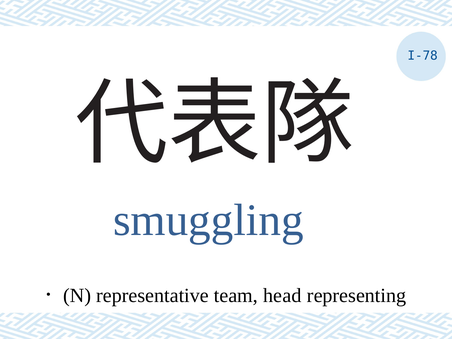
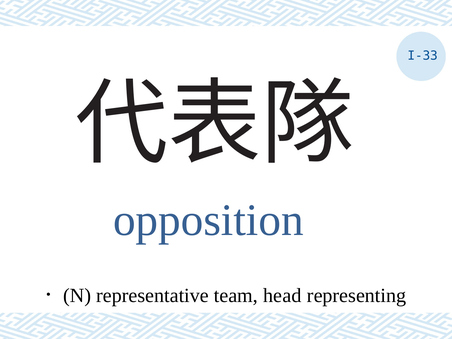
I-78: I-78 -> I-33 (423, 56)
smuggling: smuggling -> opposition (208, 220)
